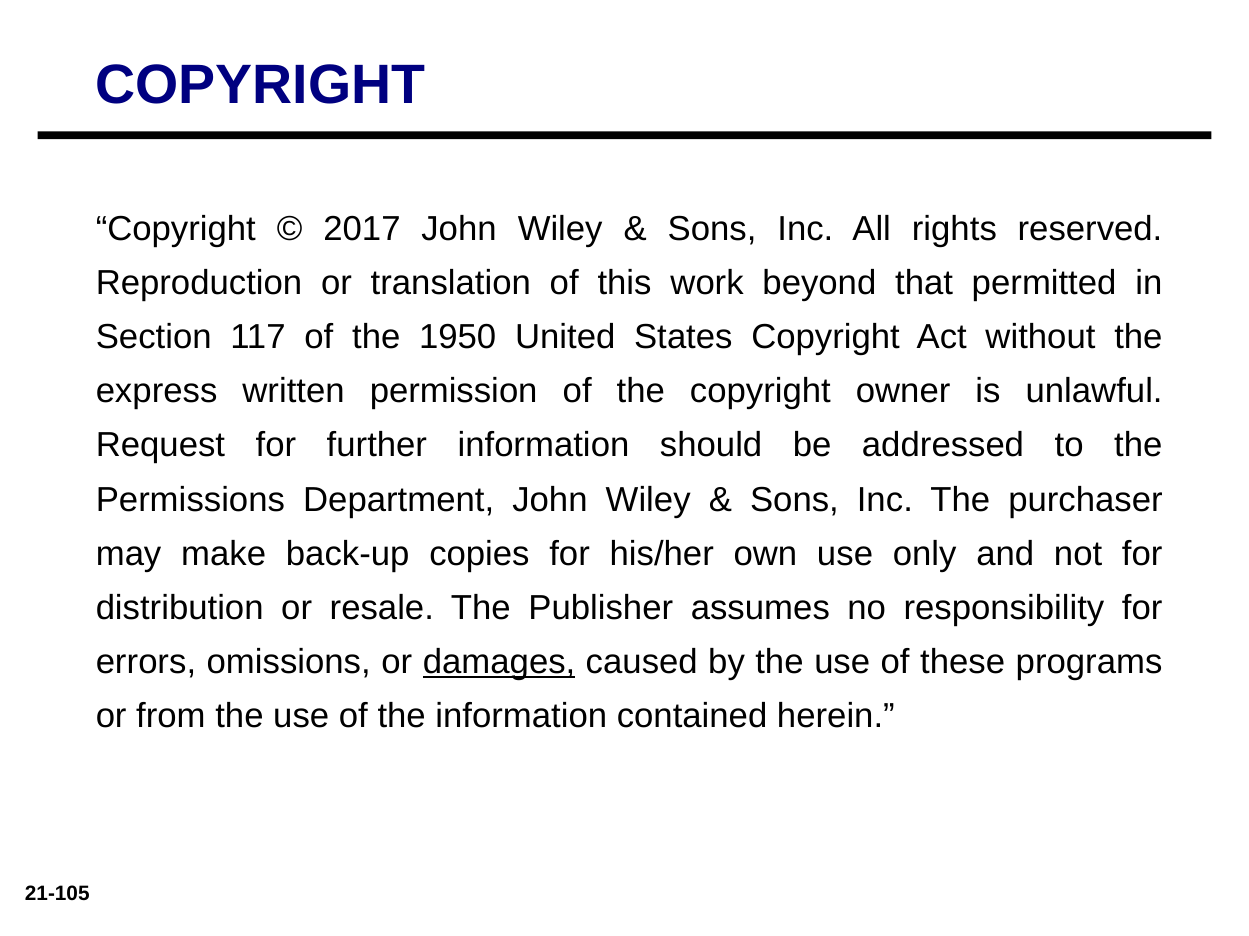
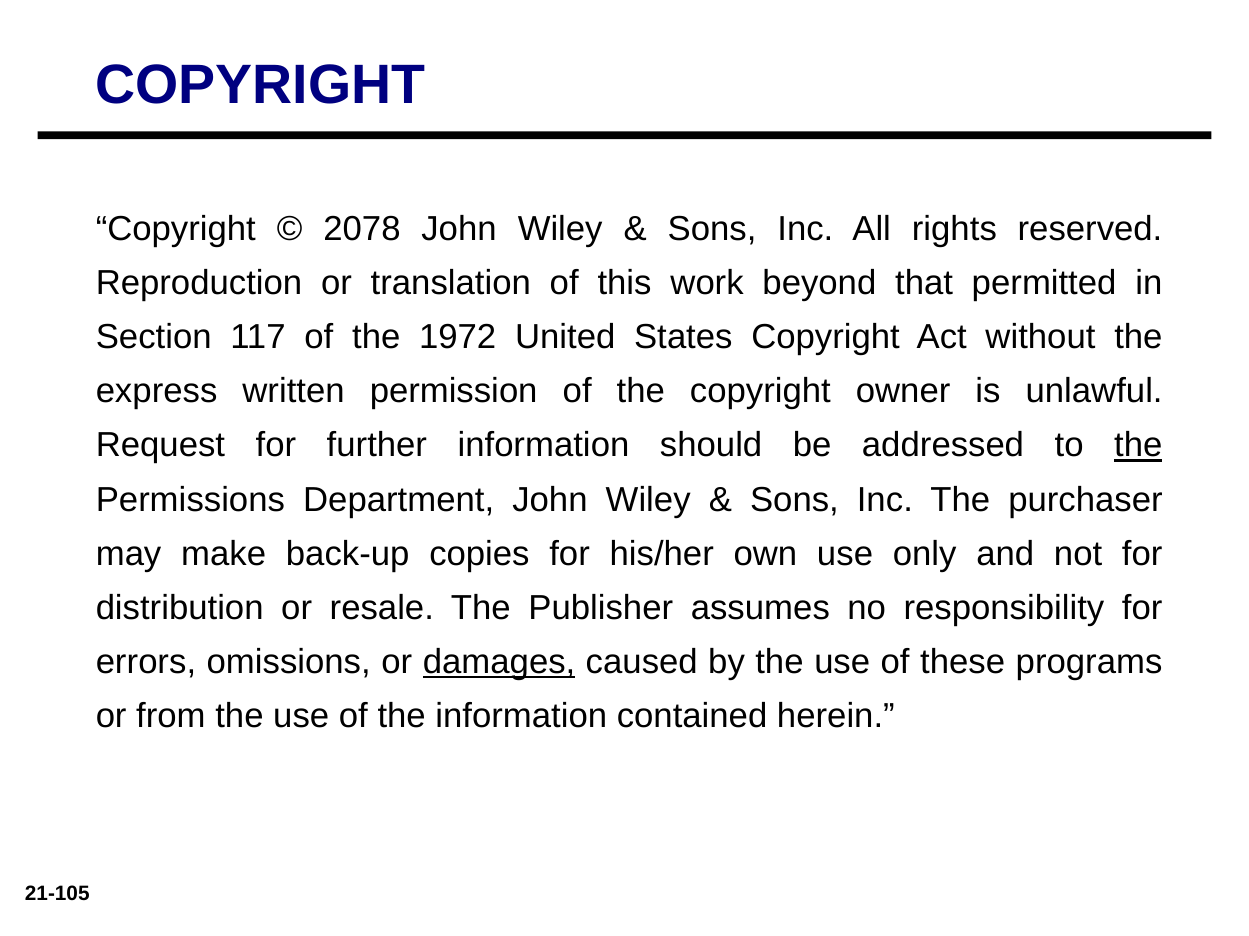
2017: 2017 -> 2078 (362, 229)
1950: 1950 -> 1972 (458, 338)
the underline: none -> present (1138, 446)
